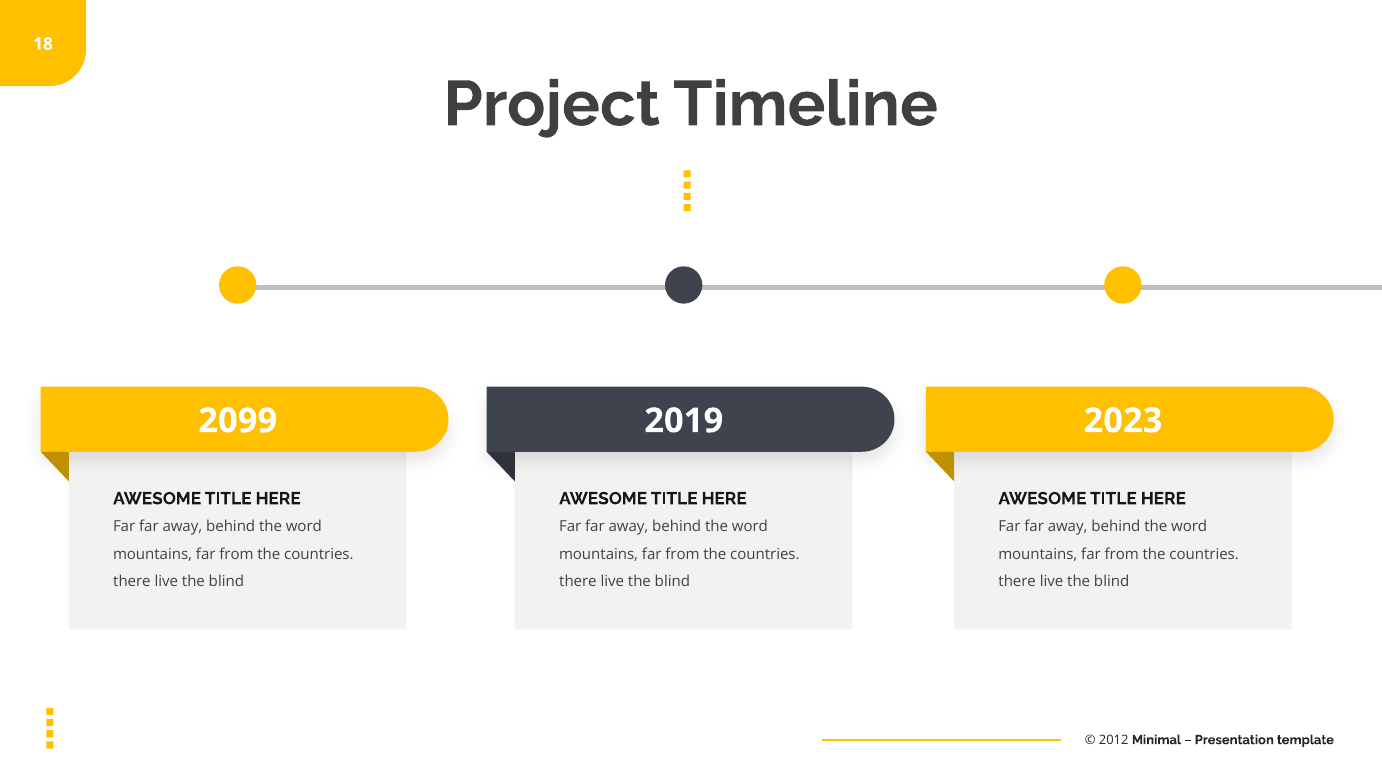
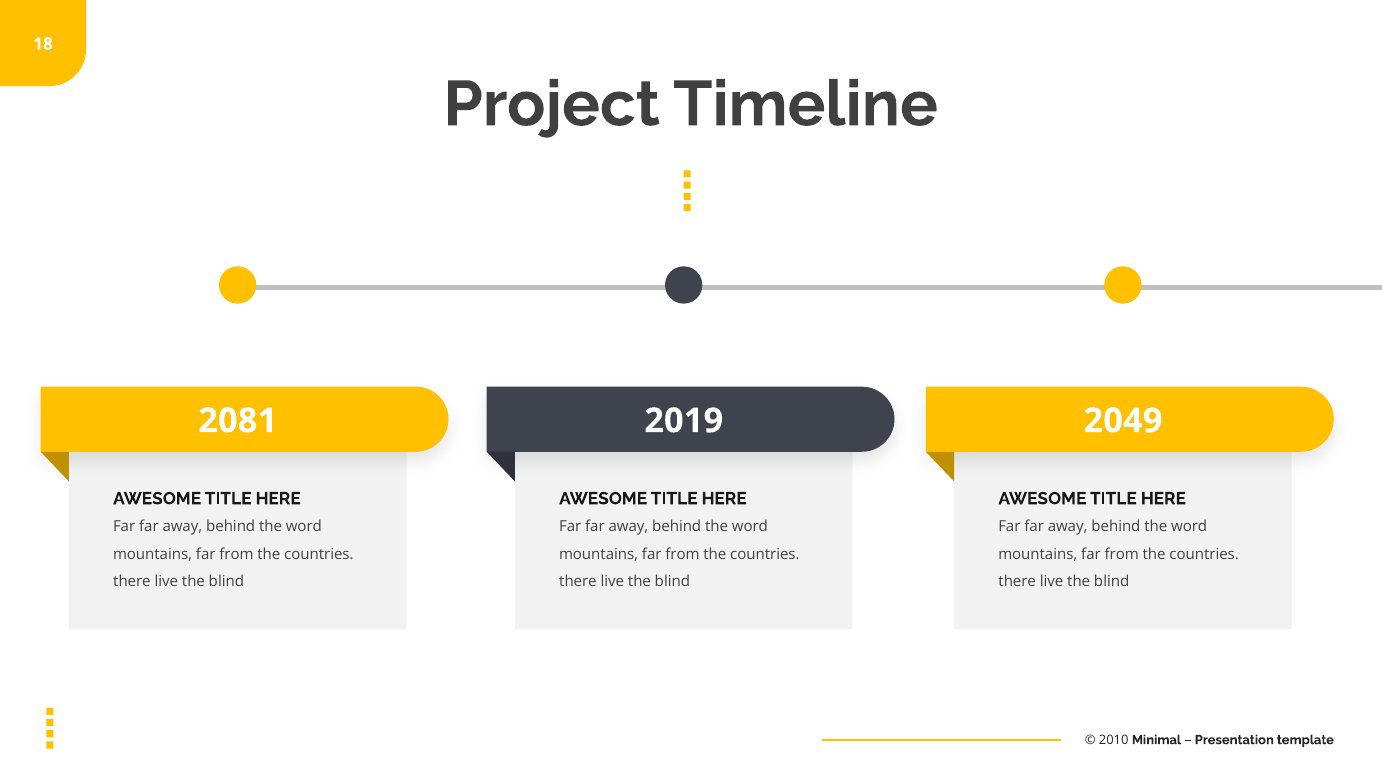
2099: 2099 -> 2081 (238, 420)
2023: 2023 -> 2049 (1123, 420)
2012: 2012 -> 2010 (1114, 739)
